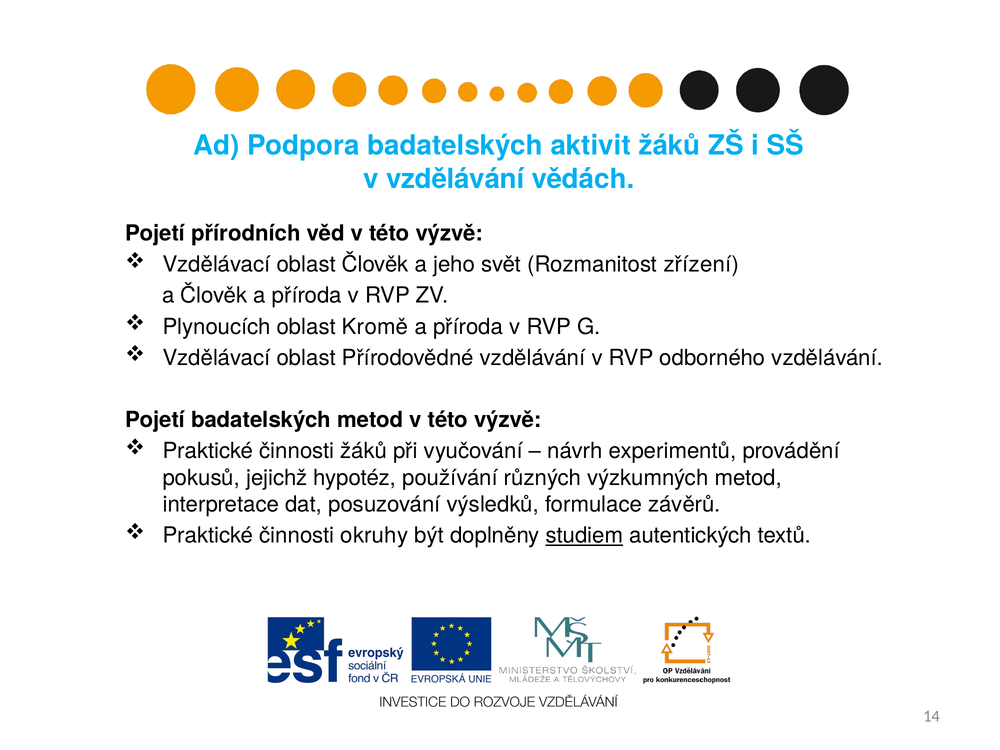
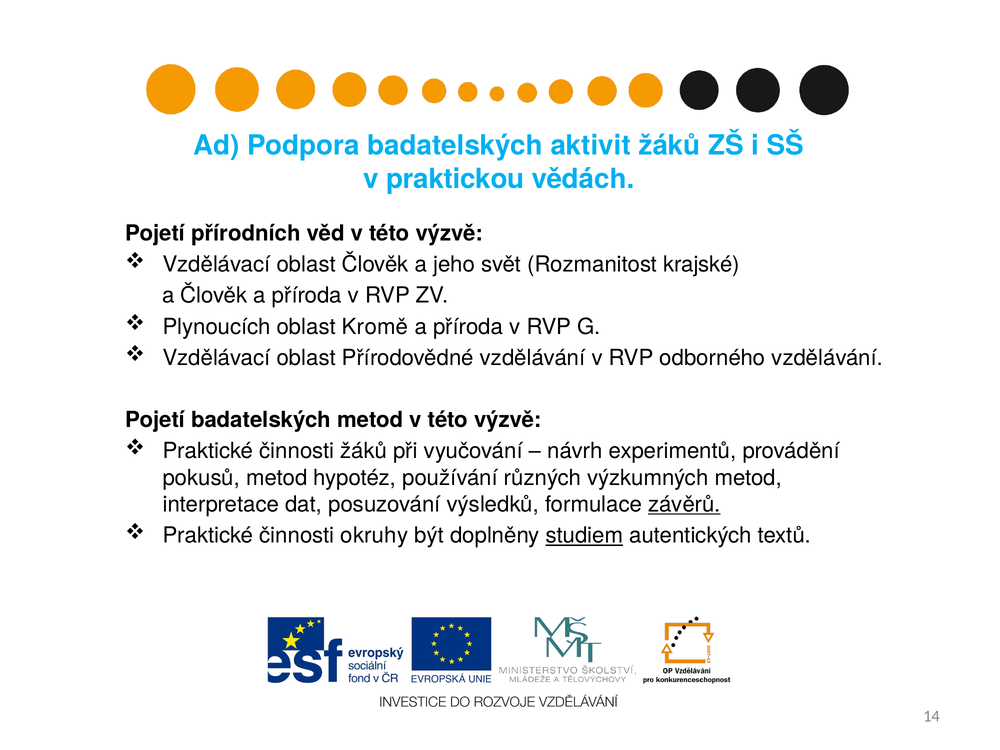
v vzdělávání: vzdělávání -> praktickou (455, 179)
zřízení: zřízení -> krajské (702, 265)
pokusů jejichž: jejichž -> metod (277, 478)
závěrů underline: none -> present (684, 504)
